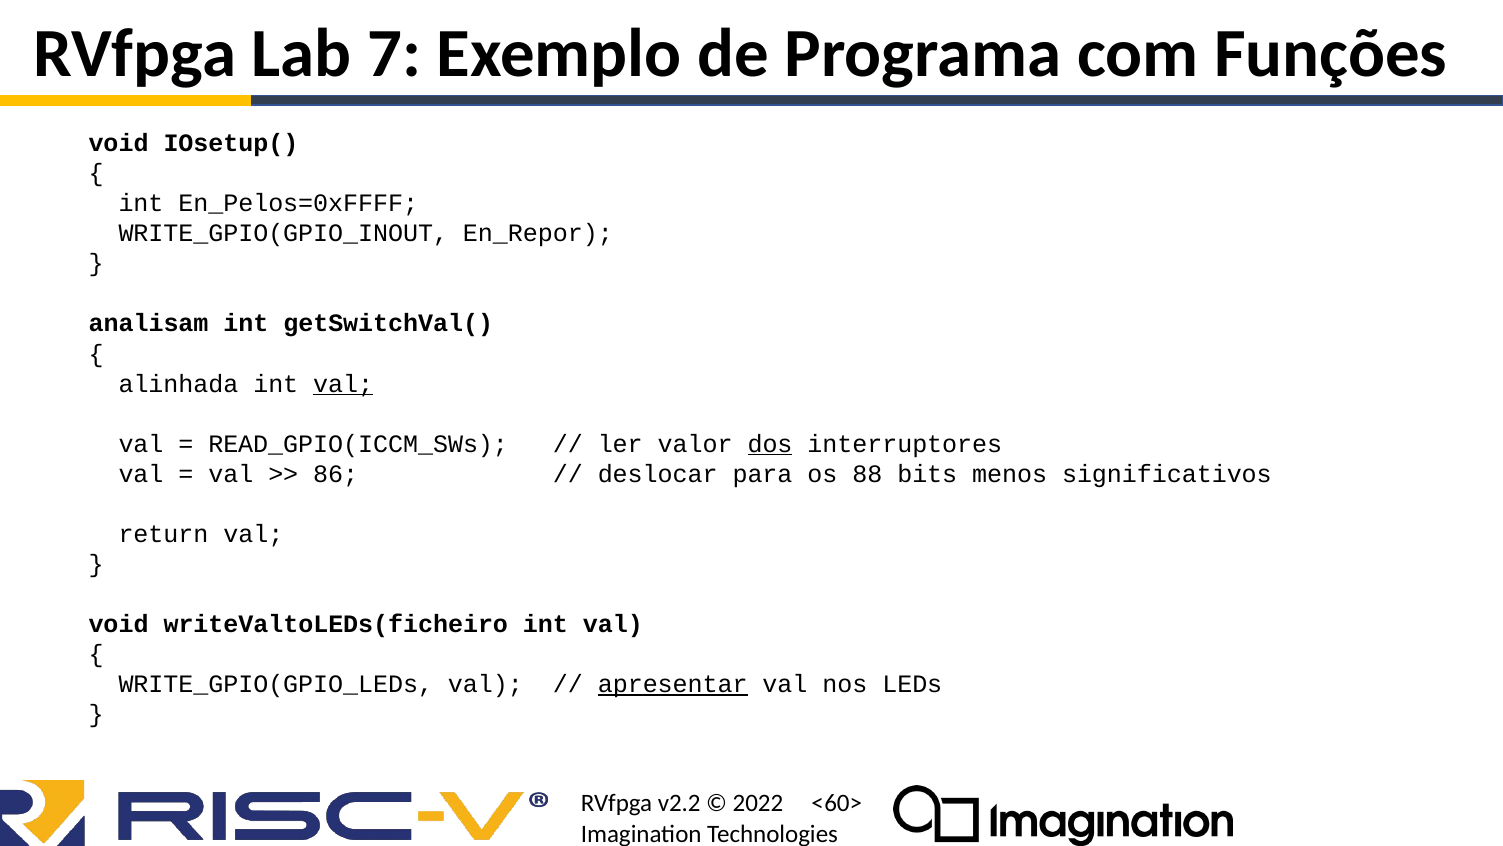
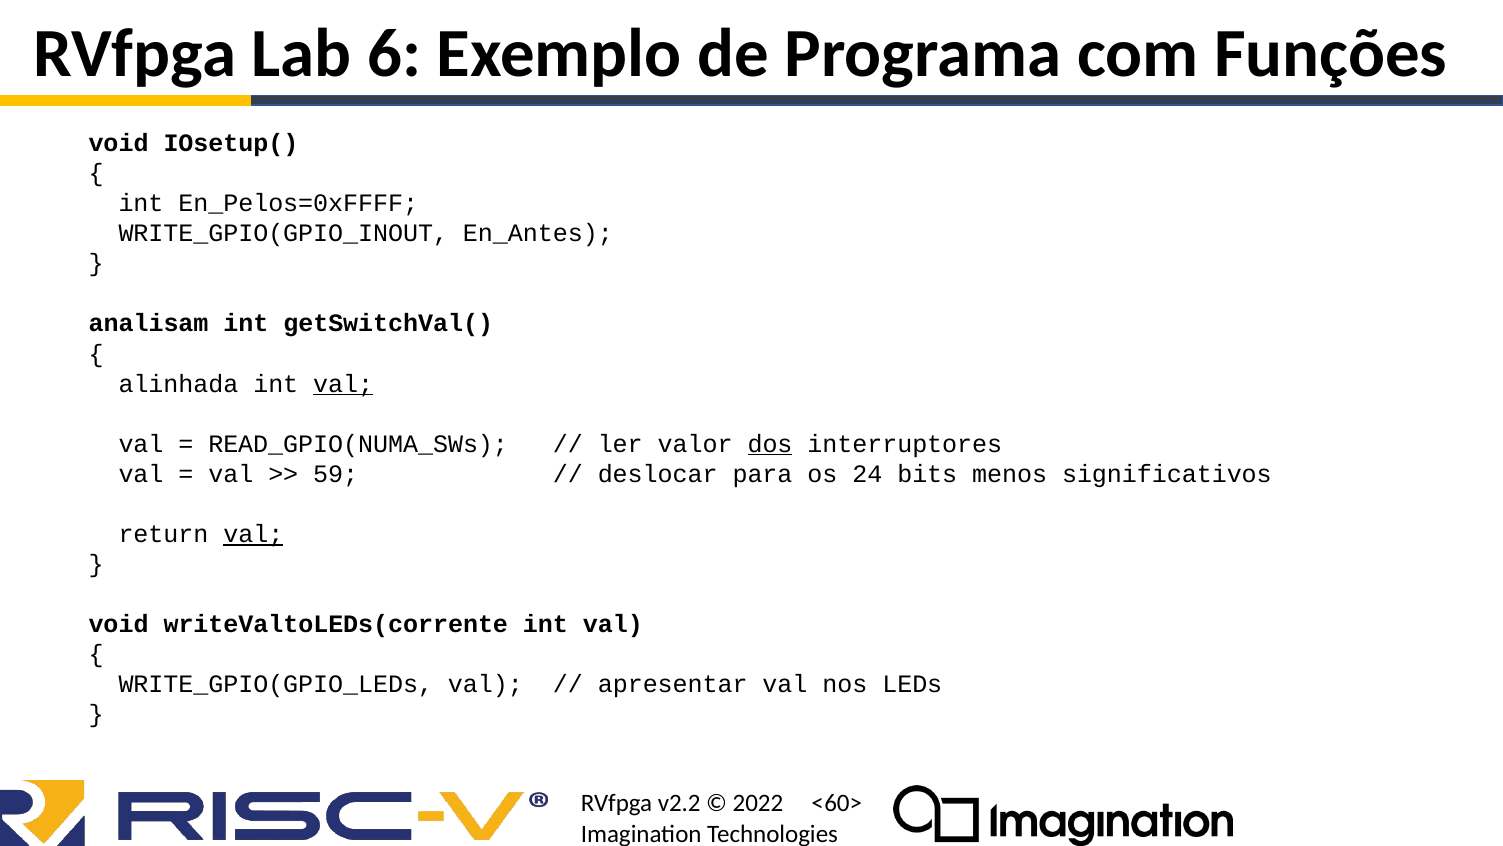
7: 7 -> 6 (394, 53)
En_Repor: En_Repor -> En_Antes (538, 233)
READ_GPIO(ICCM_SWs: READ_GPIO(ICCM_SWs -> READ_GPIO(NUMA_SWs (358, 444)
86: 86 -> 59 (336, 474)
88: 88 -> 24 (867, 474)
val underline: none -> present (253, 534)
writeValtoLEDs(ficheiro: writeValtoLEDs(ficheiro -> writeValtoLEDs(corrente (336, 624)
apresentar underline: present -> none (673, 684)
